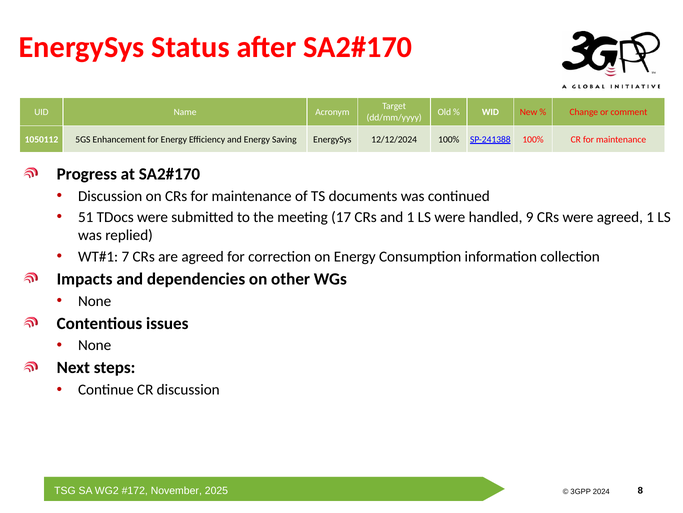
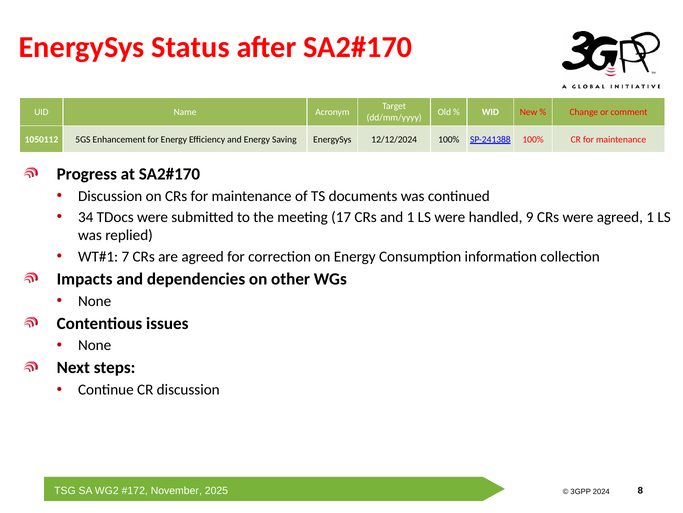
51: 51 -> 34 (86, 217)
